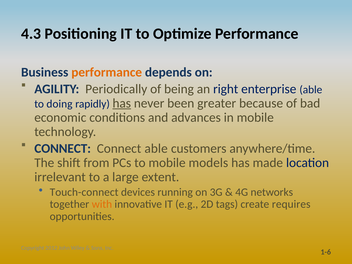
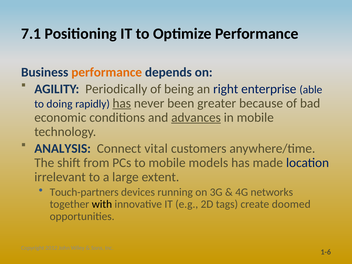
4.3: 4.3 -> 7.1 (31, 34)
advances underline: none -> present (196, 117)
CONNECT: CONNECT -> ANALYSIS (63, 149)
Connect able: able -> vital (156, 149)
Touch-connect: Touch-connect -> Touch-partners (84, 192)
with colour: orange -> black (102, 204)
requires: requires -> doomed (291, 204)
